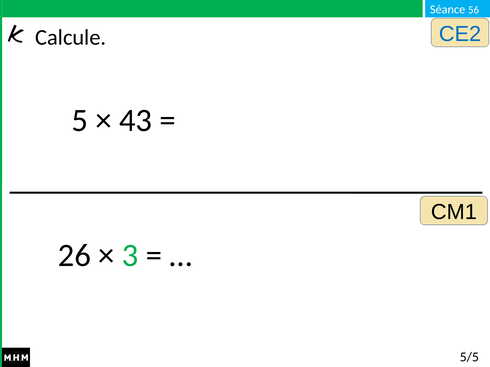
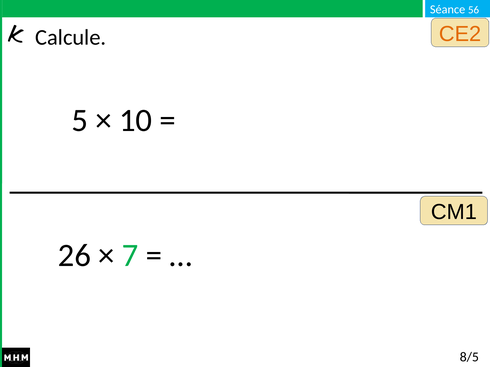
CE2 colour: blue -> orange (460, 34)
43: 43 -> 10 (136, 121)
3: 3 -> 7 (130, 256)
5/5: 5/5 -> 8/5 (469, 357)
